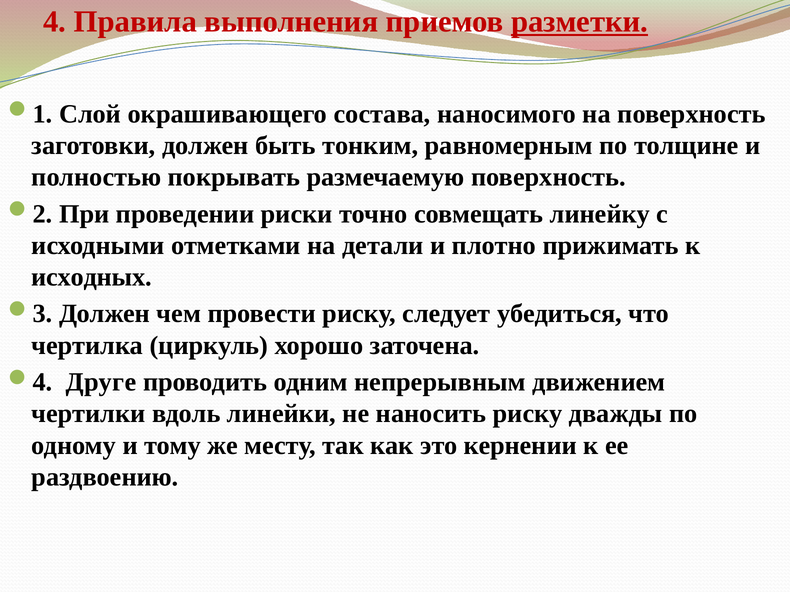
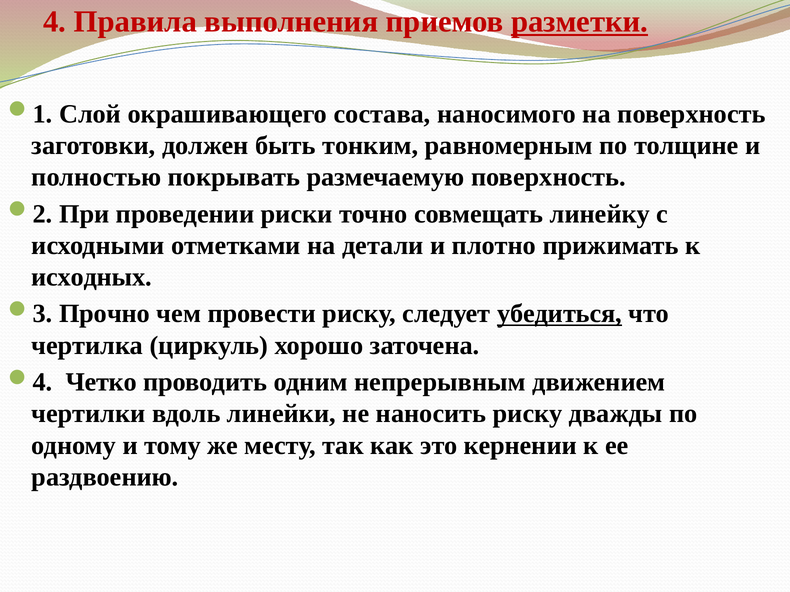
Должен: Должен -> Прочно (105, 314)
убедиться underline: none -> present (559, 314)
Друге: Друге -> Четко (101, 383)
